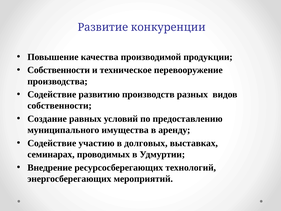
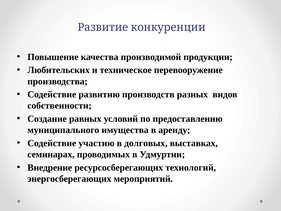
Собственности: Собственности -> Любительских (59, 70)
